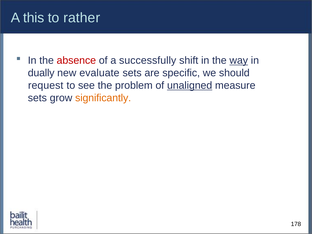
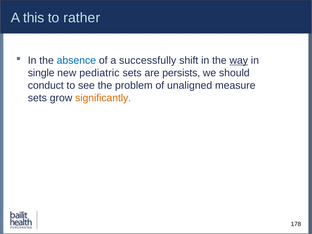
absence colour: red -> blue (76, 61)
dually: dually -> single (41, 73)
evaluate: evaluate -> pediatric (99, 73)
specific: specific -> persists (181, 73)
request: request -> conduct (46, 85)
unaligned underline: present -> none (190, 85)
